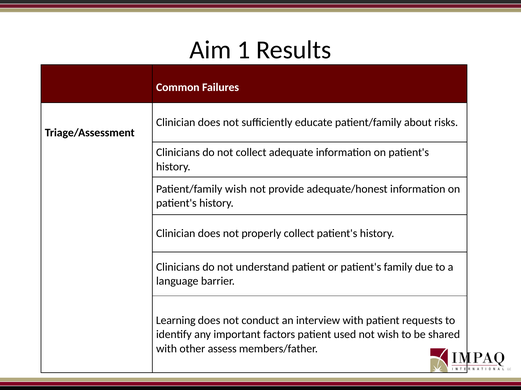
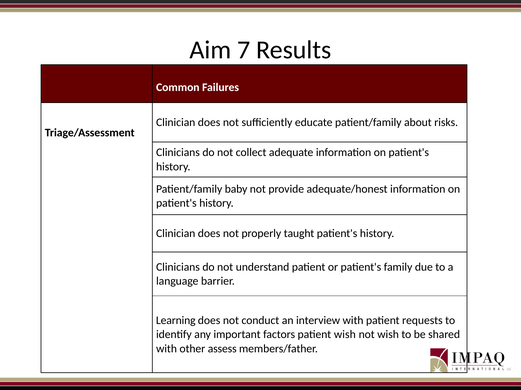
1: 1 -> 7 (244, 50)
Patient/family wish: wish -> baby (236, 189)
properly collect: collect -> taught (299, 234)
patient used: used -> wish (345, 335)
